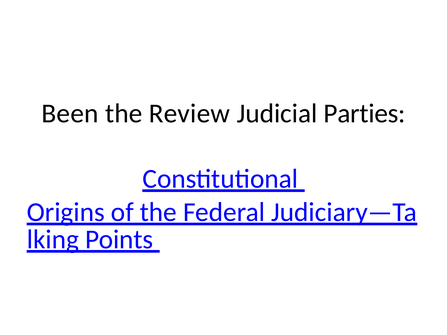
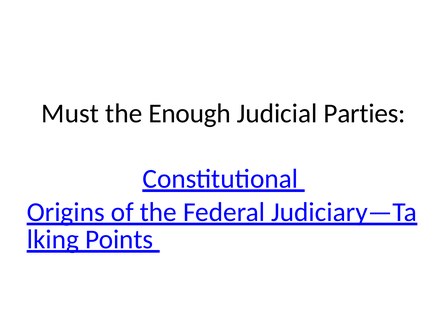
Been: Been -> Must (70, 113)
Review: Review -> Enough (190, 113)
